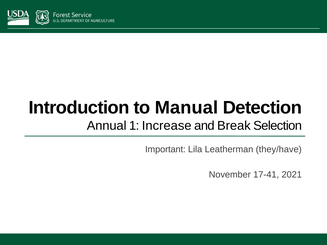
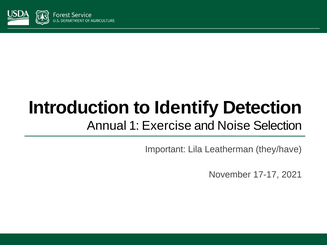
Manual: Manual -> Identify (187, 108)
Increase: Increase -> Exercise (167, 126)
Break: Break -> Noise (234, 126)
17-41: 17-41 -> 17-17 (266, 175)
